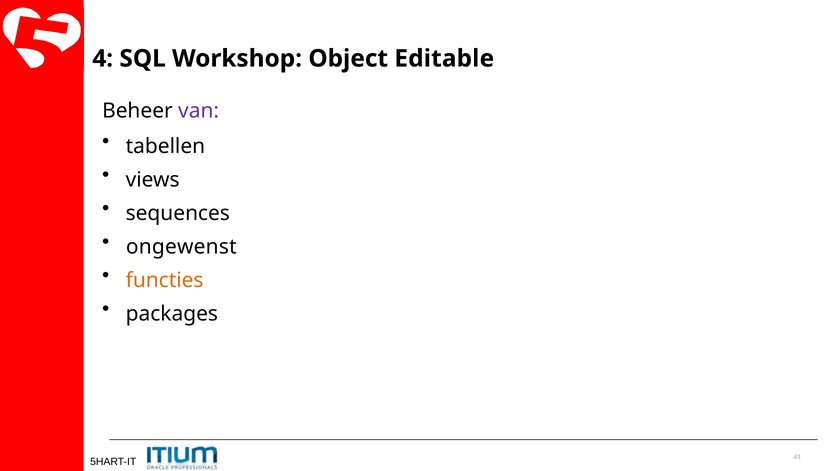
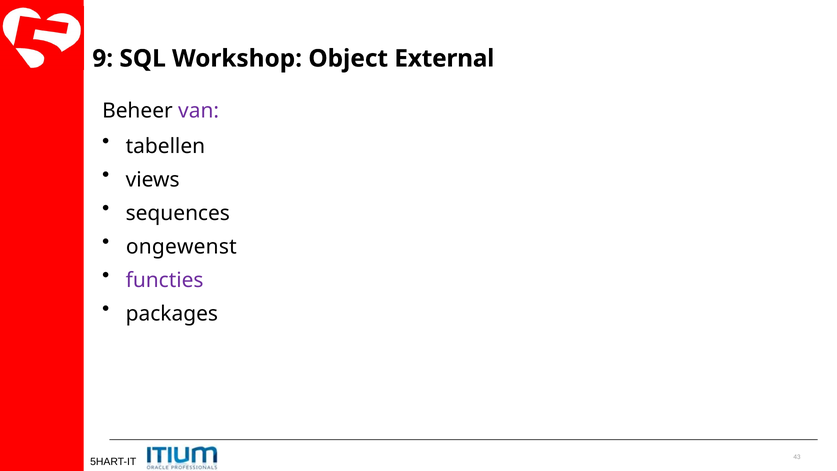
4: 4 -> 9 (103, 59)
Editable: Editable -> External (444, 59)
functies colour: orange -> purple (165, 280)
